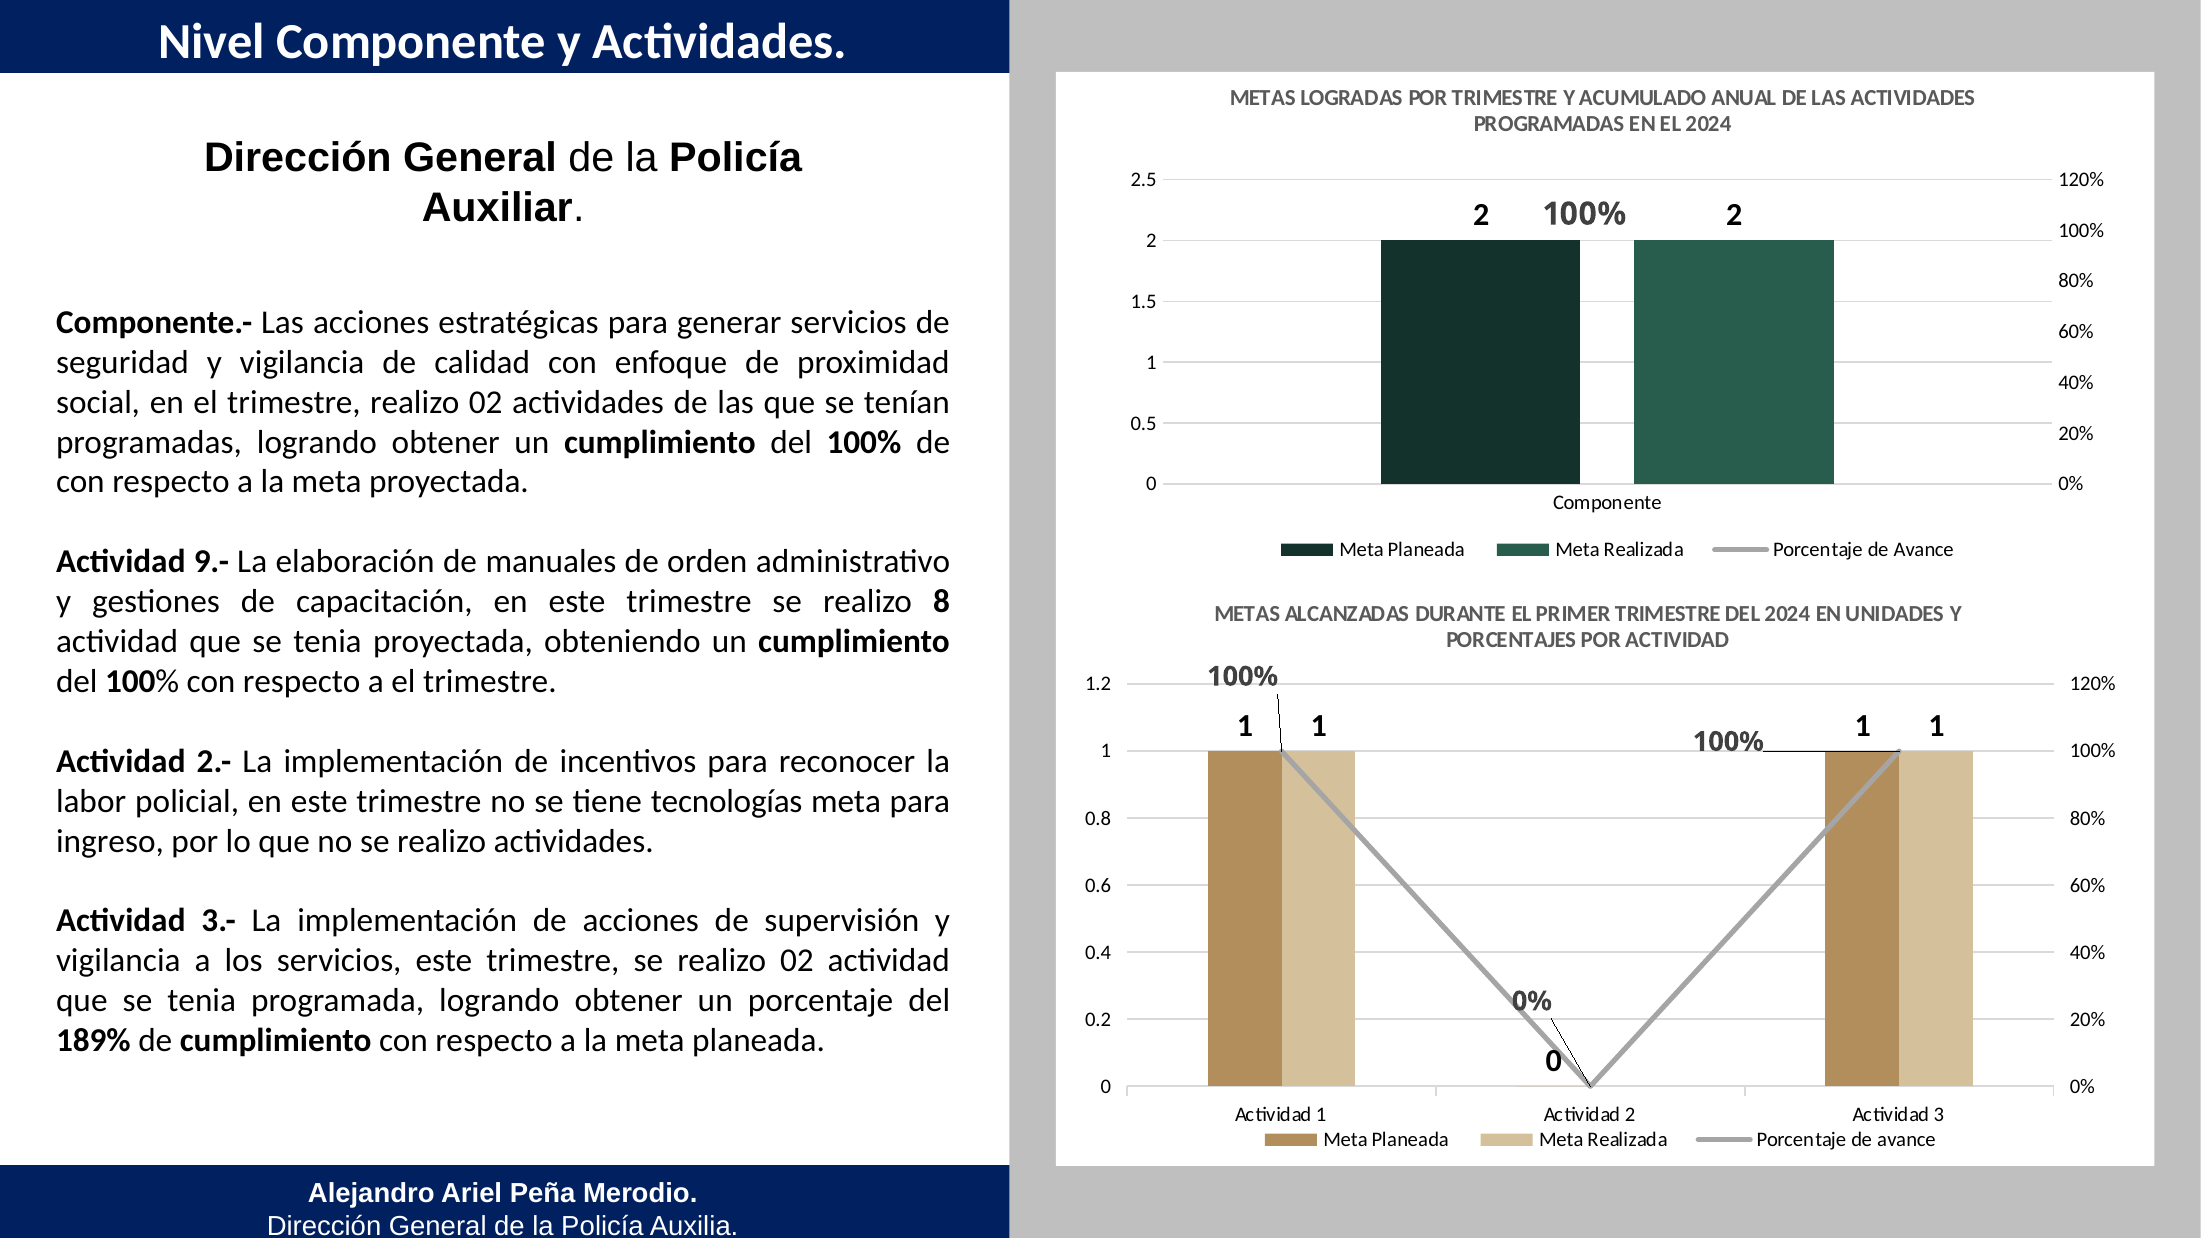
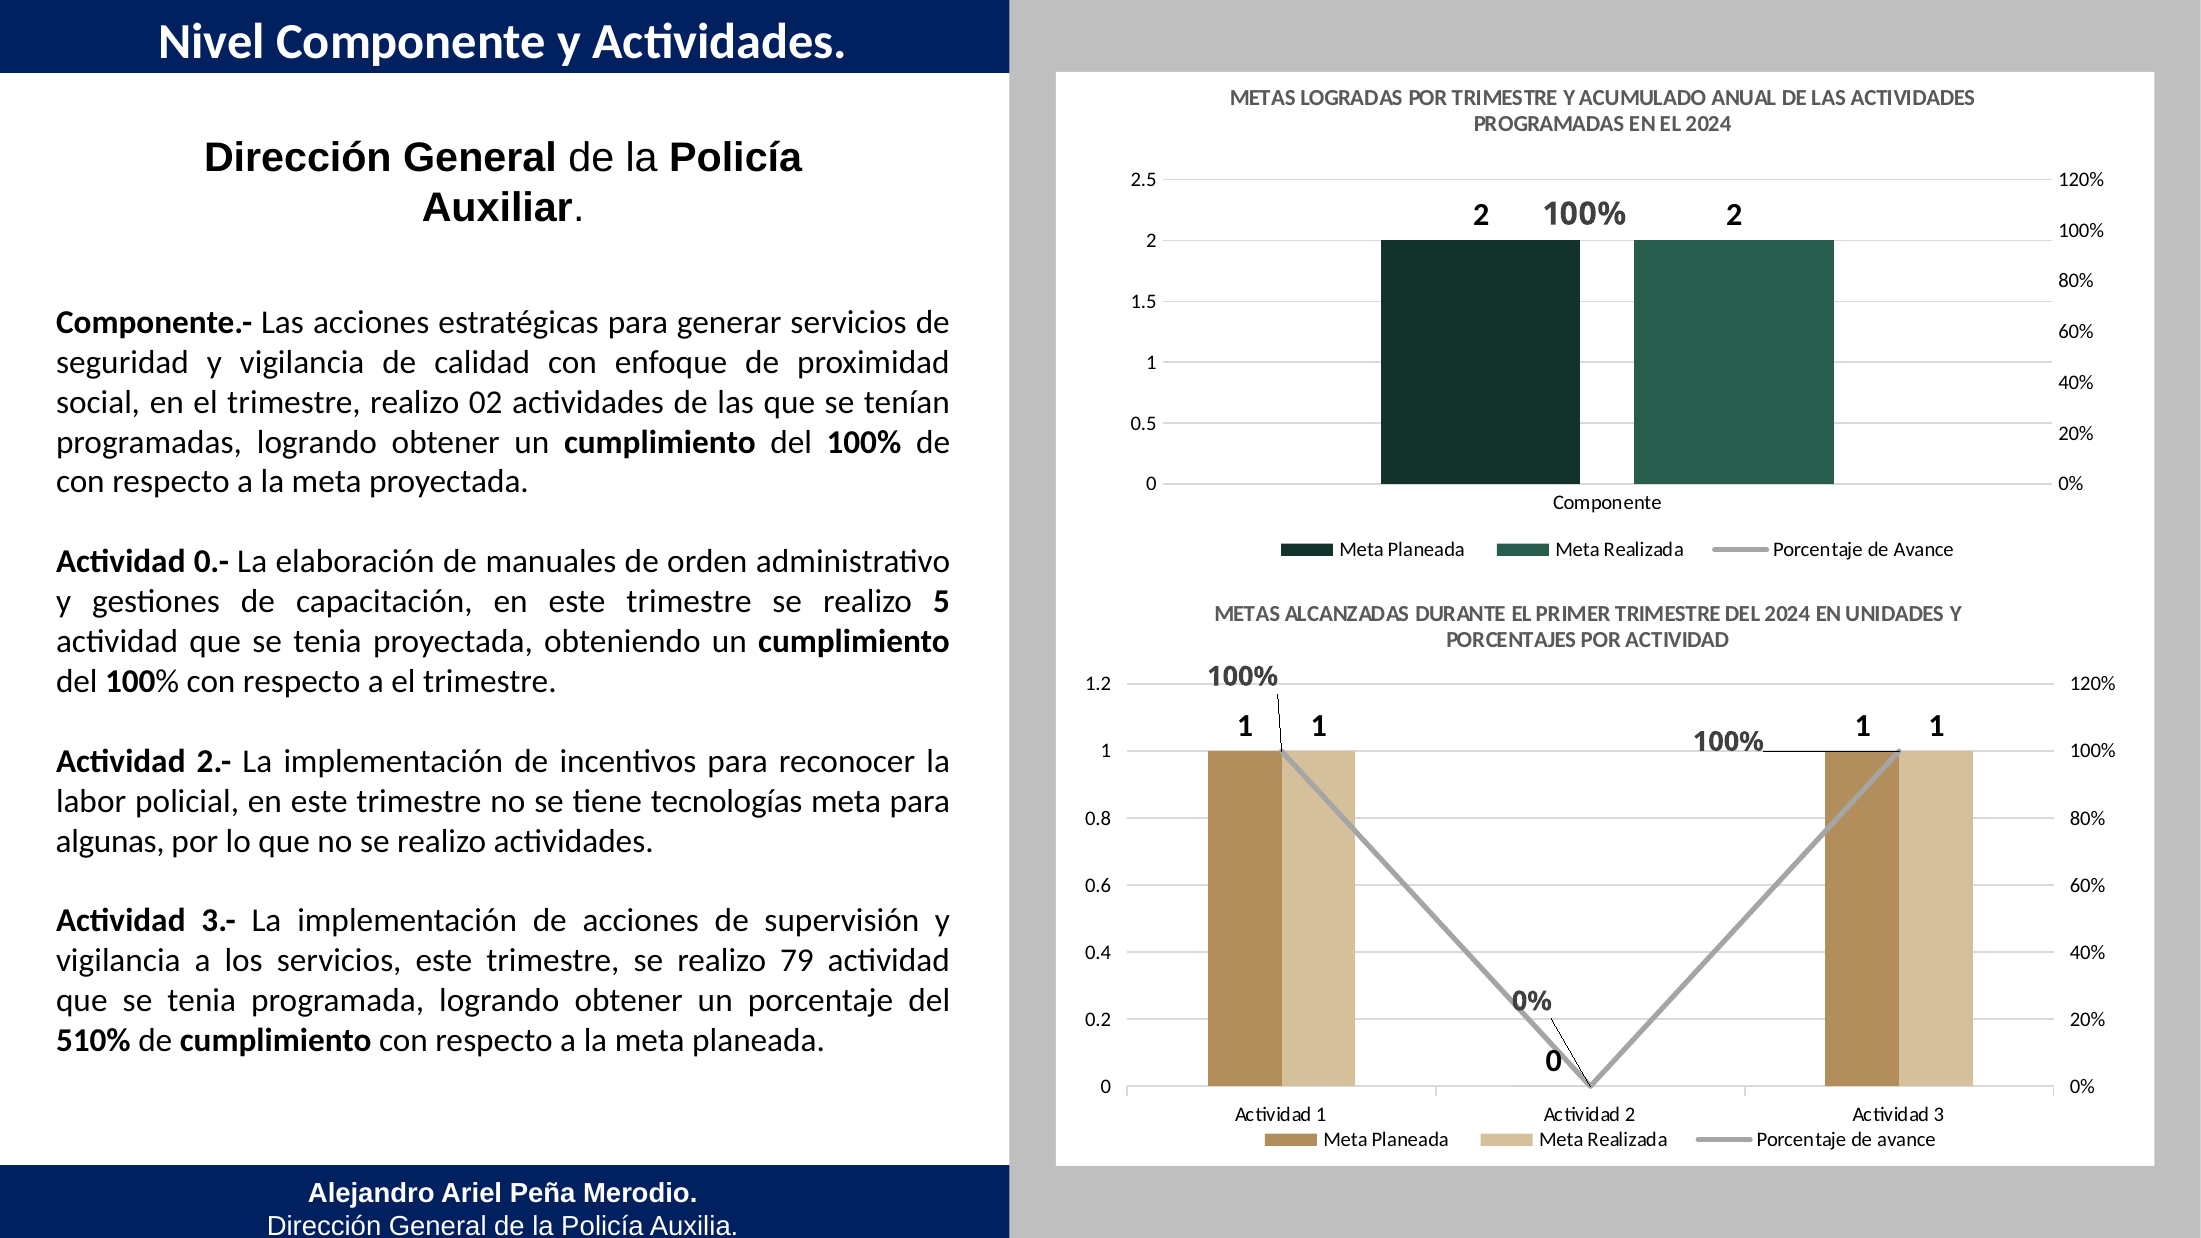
9.-: 9.- -> 0.- (212, 562)
8: 8 -> 5 (942, 602)
ingreso: ingreso -> algunas (110, 841)
se realizo 02: 02 -> 79 (797, 961)
189%: 189% -> 510% (93, 1041)
